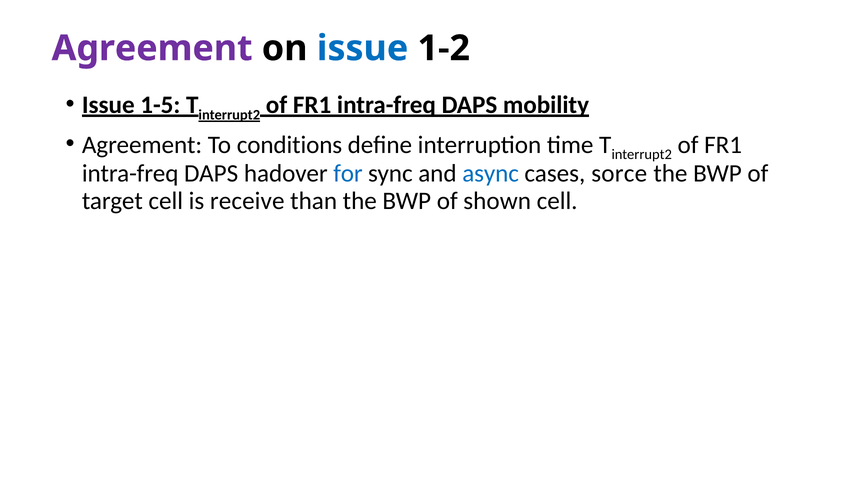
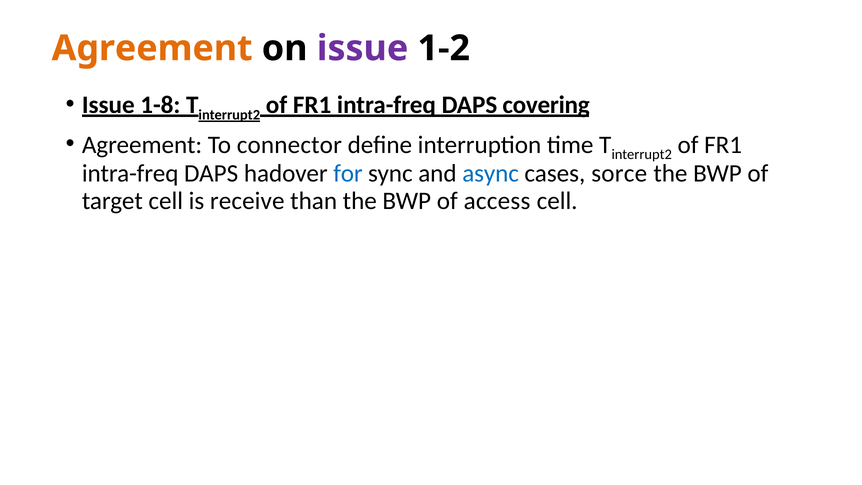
Agreement colour: purple -> orange (152, 48)
issue colour: blue -> purple (363, 48)
1-5: 1-5 -> 1-8 (160, 105)
mobility: mobility -> covering (546, 105)
conditions: conditions -> connector (289, 145)
shown: shown -> access (497, 201)
